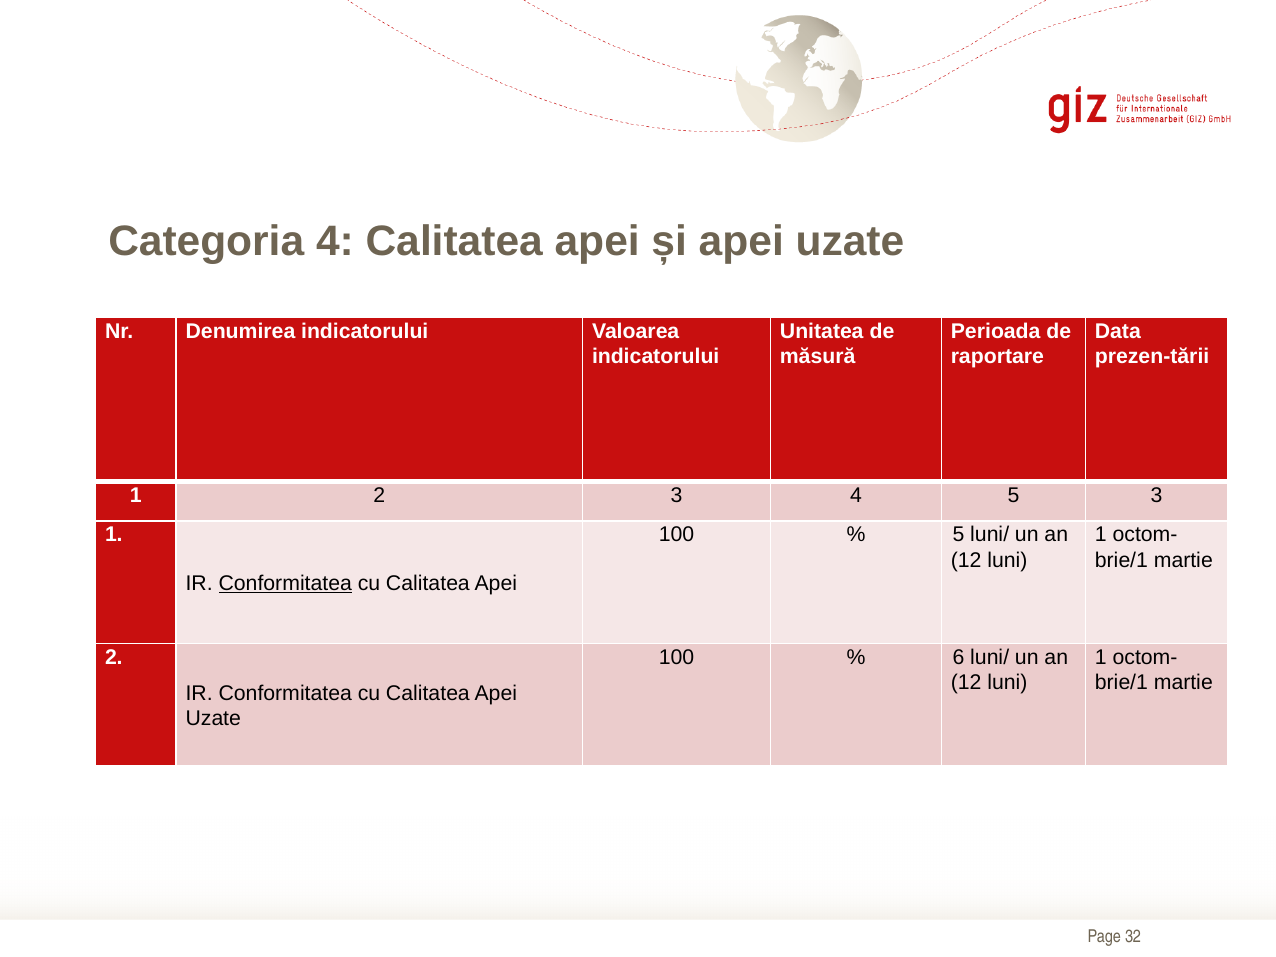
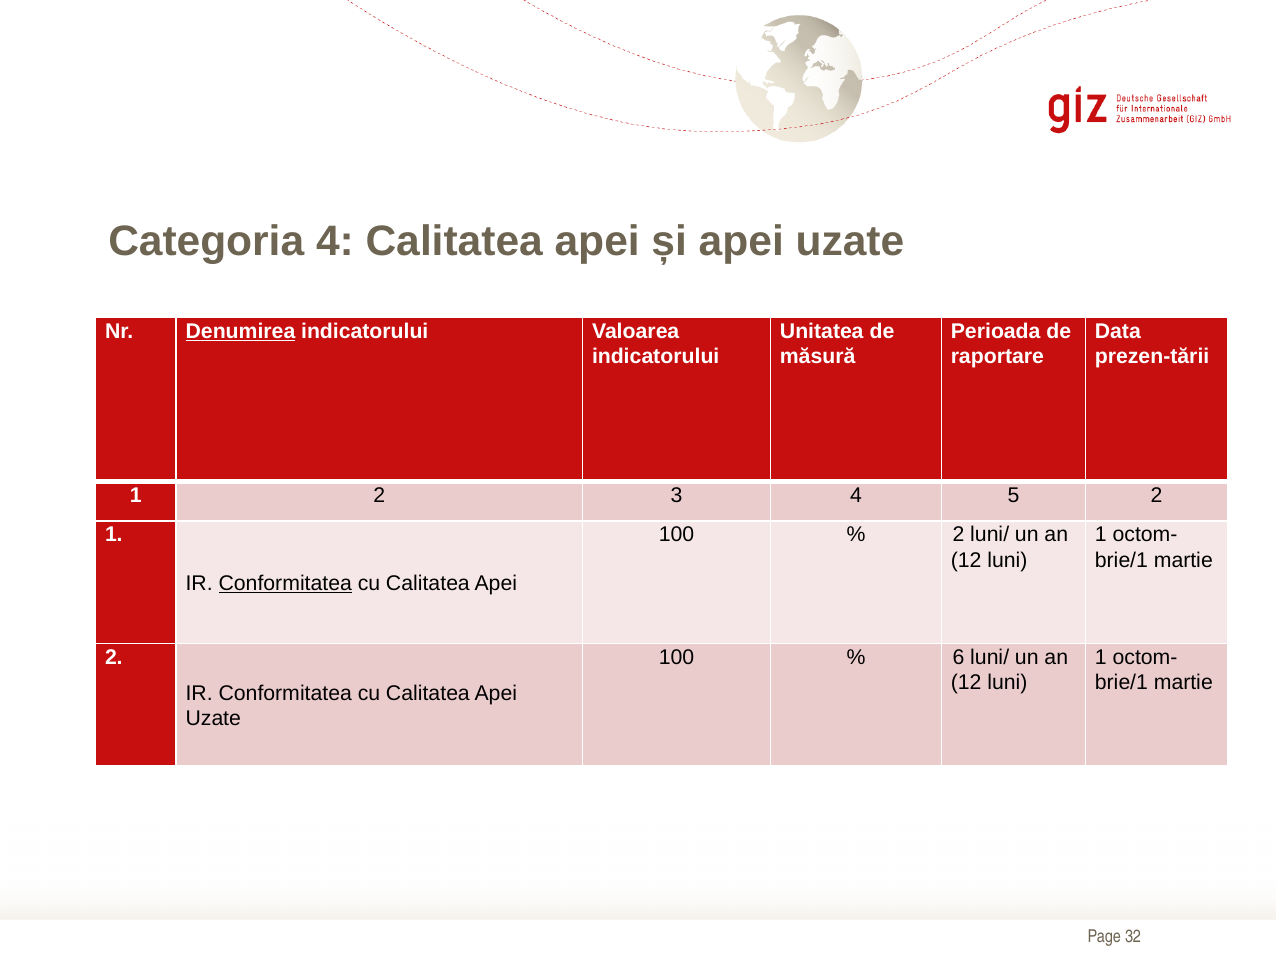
Denumirea underline: none -> present (240, 331)
5 3: 3 -> 2 (1156, 495)
5: 5 -> 2 (958, 535)
